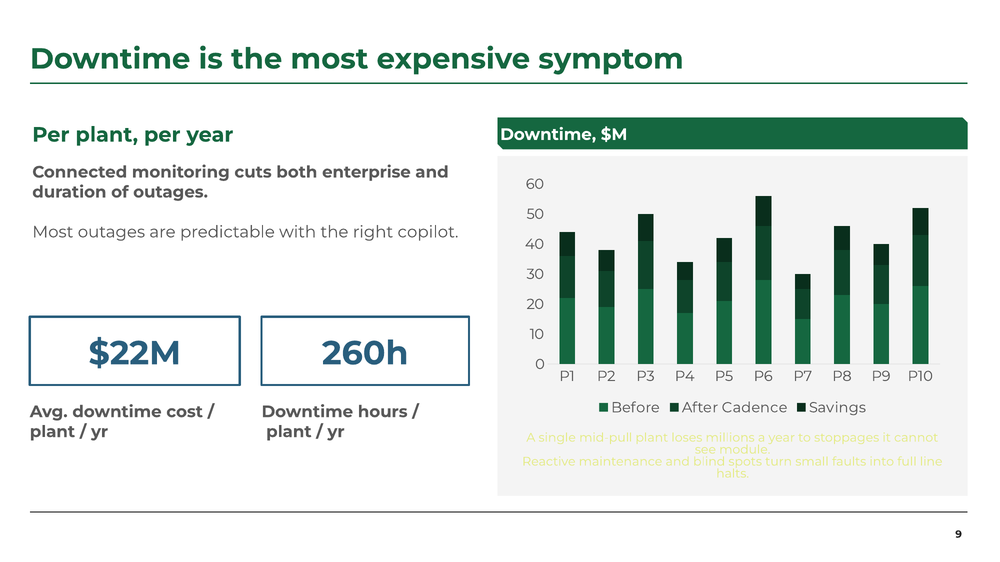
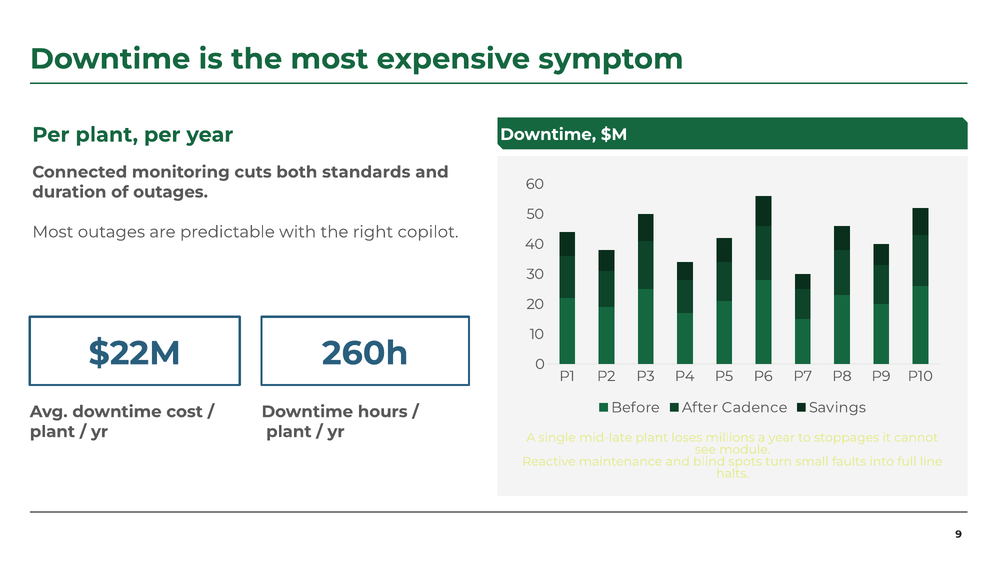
enterprise: enterprise -> standards (366, 172)
mid-pull: mid-pull -> mid-late (606, 438)
